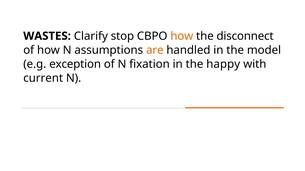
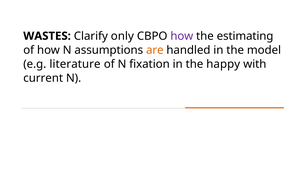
stop: stop -> only (122, 36)
how colour: orange -> purple (182, 36)
disconnect: disconnect -> estimating (245, 36)
exception: exception -> literature (75, 64)
